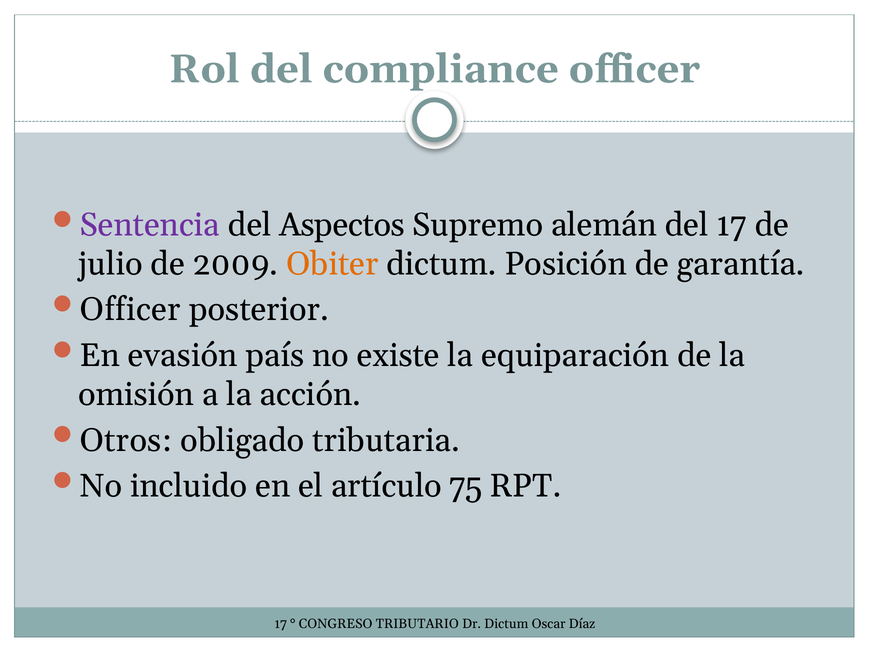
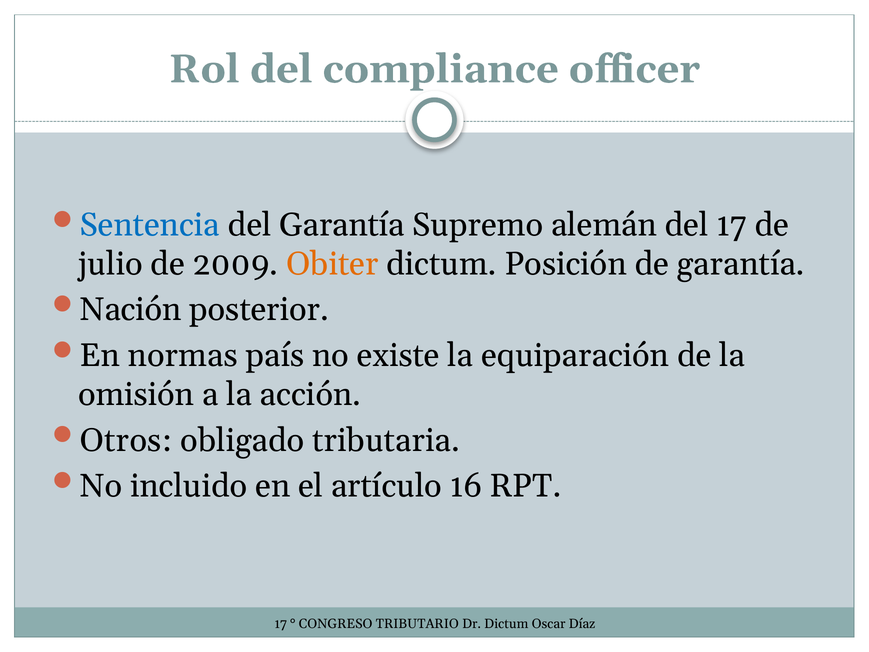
Sentencia colour: purple -> blue (150, 225)
del Aspectos: Aspectos -> Garantía (342, 225)
Officer: Officer -> Nación (131, 310)
evasión: evasión -> normas (183, 355)
75: 75 -> 16 (466, 486)
